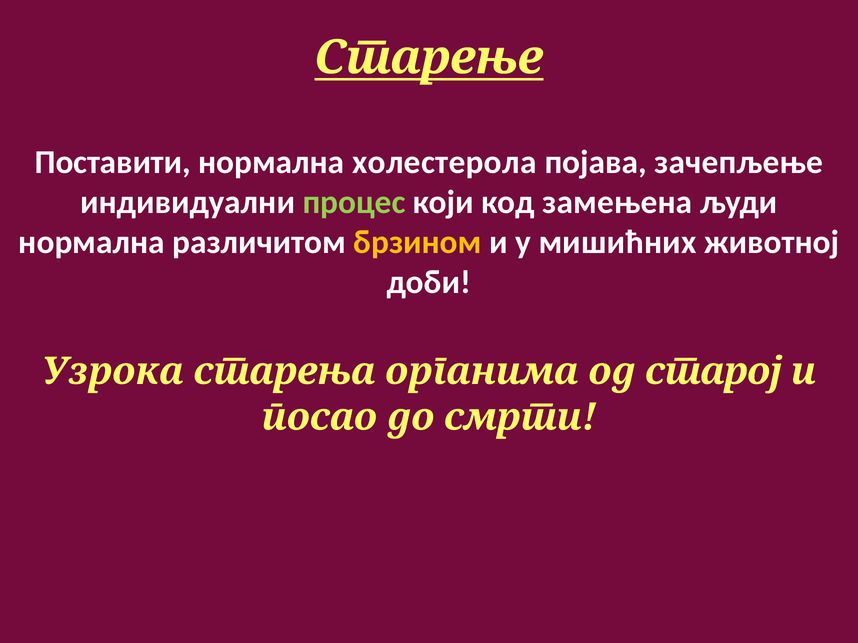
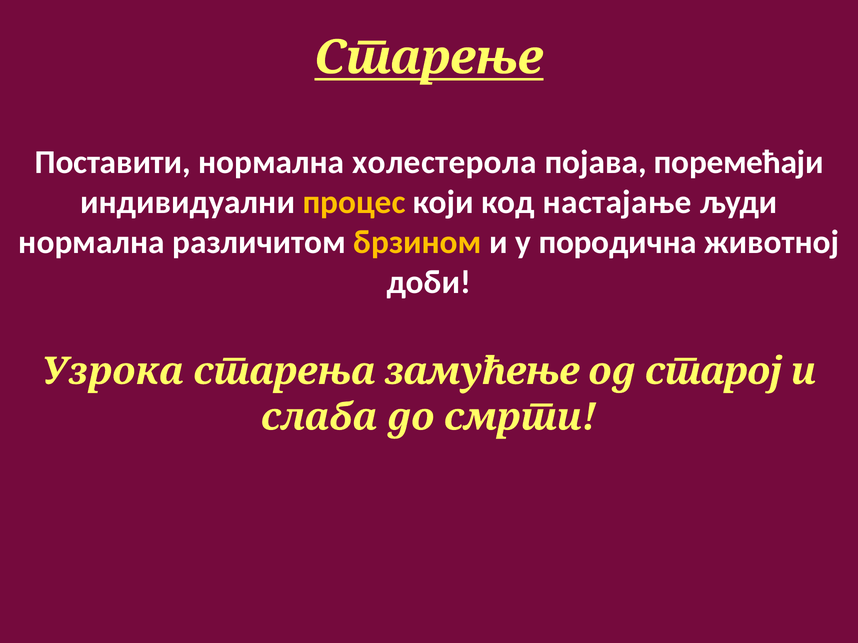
зачепљење: зачепљење -> поремећаји (739, 162)
процес colour: light green -> yellow (354, 202)
замењена: замењена -> настајање (617, 202)
мишићних: мишићних -> породична (618, 243)
органима: органима -> замућење (482, 372)
посао: посао -> слаба (319, 417)
